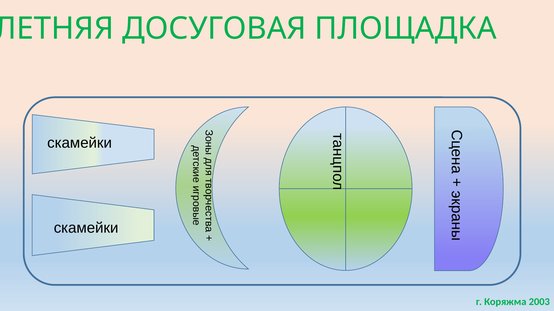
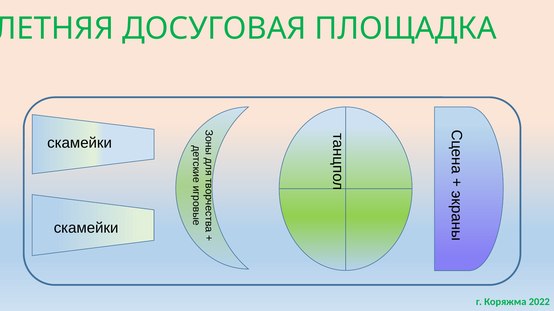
2003: 2003 -> 2022 (539, 302)
